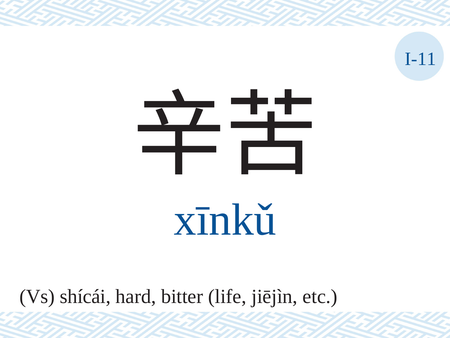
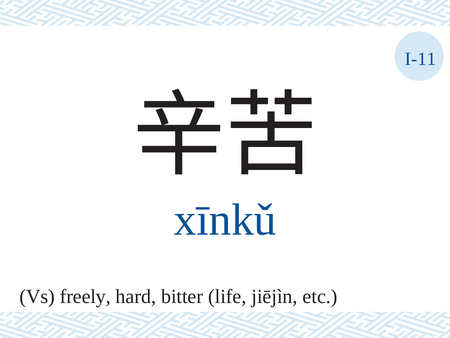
shícái: shícái -> freely (85, 296)
